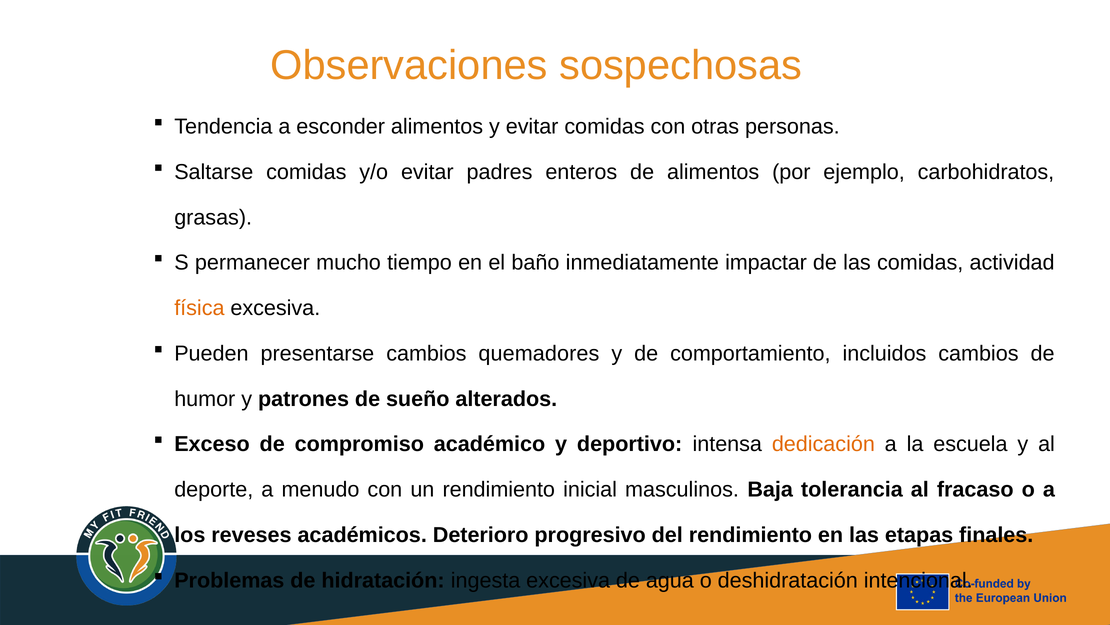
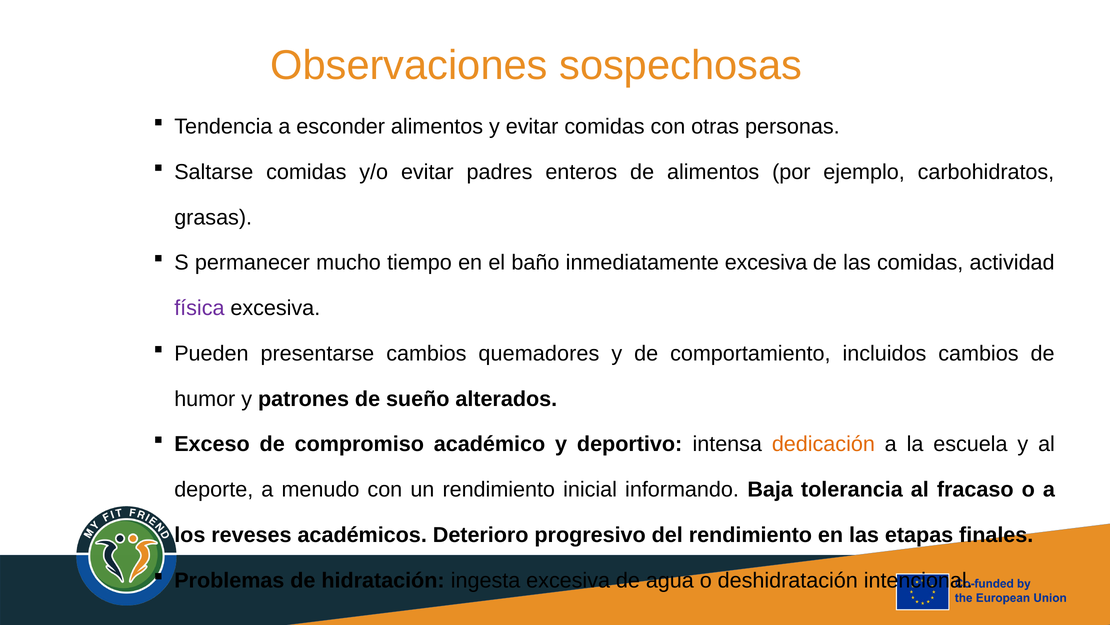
inmediatamente impactar: impactar -> excesiva (766, 263)
física colour: orange -> purple (199, 308)
masculinos: masculinos -> informando (682, 489)
